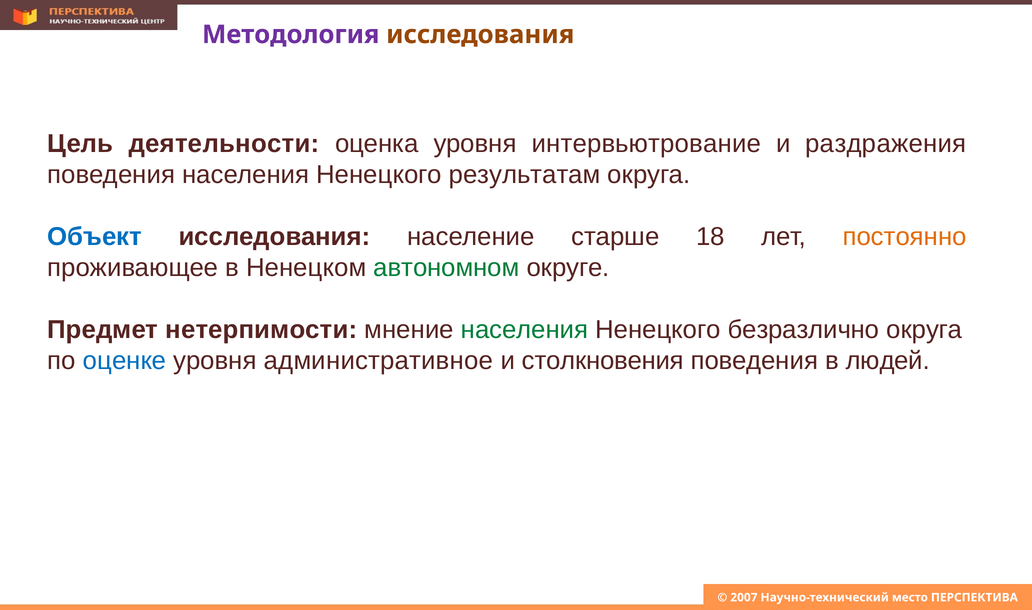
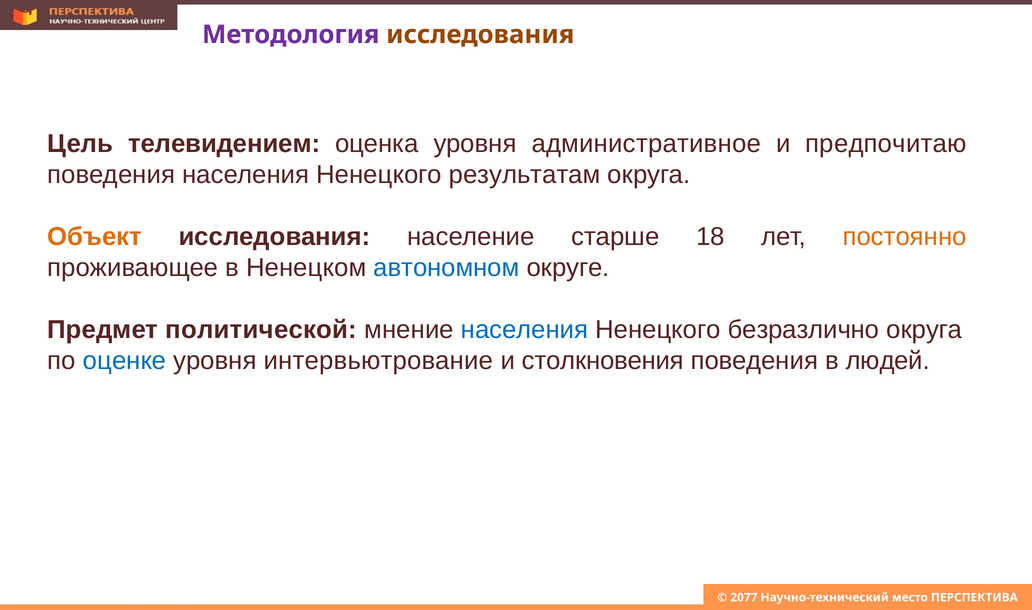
деятельности: деятельности -> телевидением (224, 144)
интервьютрование: интервьютрование -> административное (646, 144)
раздражения: раздражения -> предпочитаю (886, 144)
Объект colour: blue -> orange (95, 237)
автономном colour: green -> blue (446, 268)
нетерпимости: нетерпимости -> политической (261, 330)
населения colour: green -> blue (524, 330)
административное: административное -> интервьютрование (379, 361)
2007: 2007 -> 2077 (744, 597)
